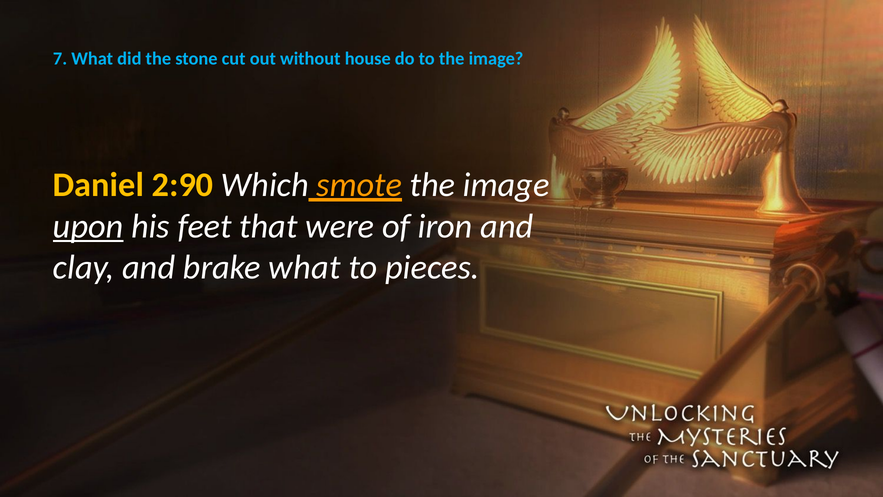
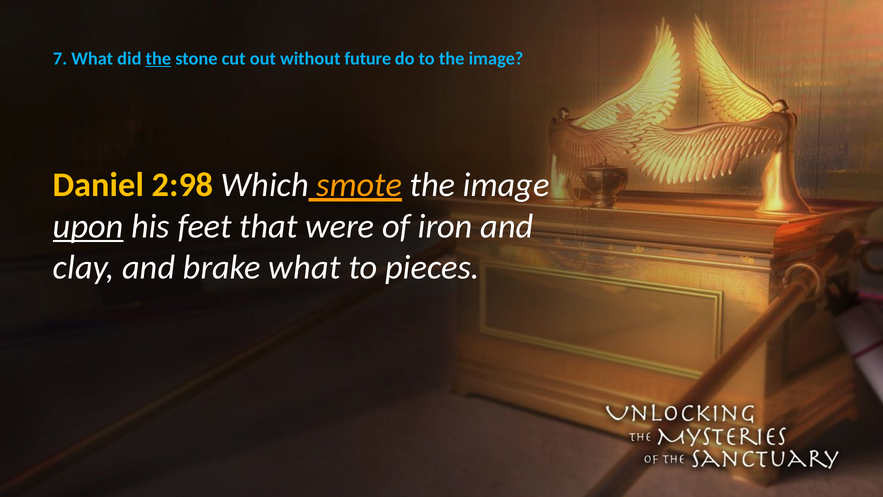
the underline: none -> present (158, 59)
house: house -> future (368, 59)
2:90: 2:90 -> 2:98 (182, 185)
